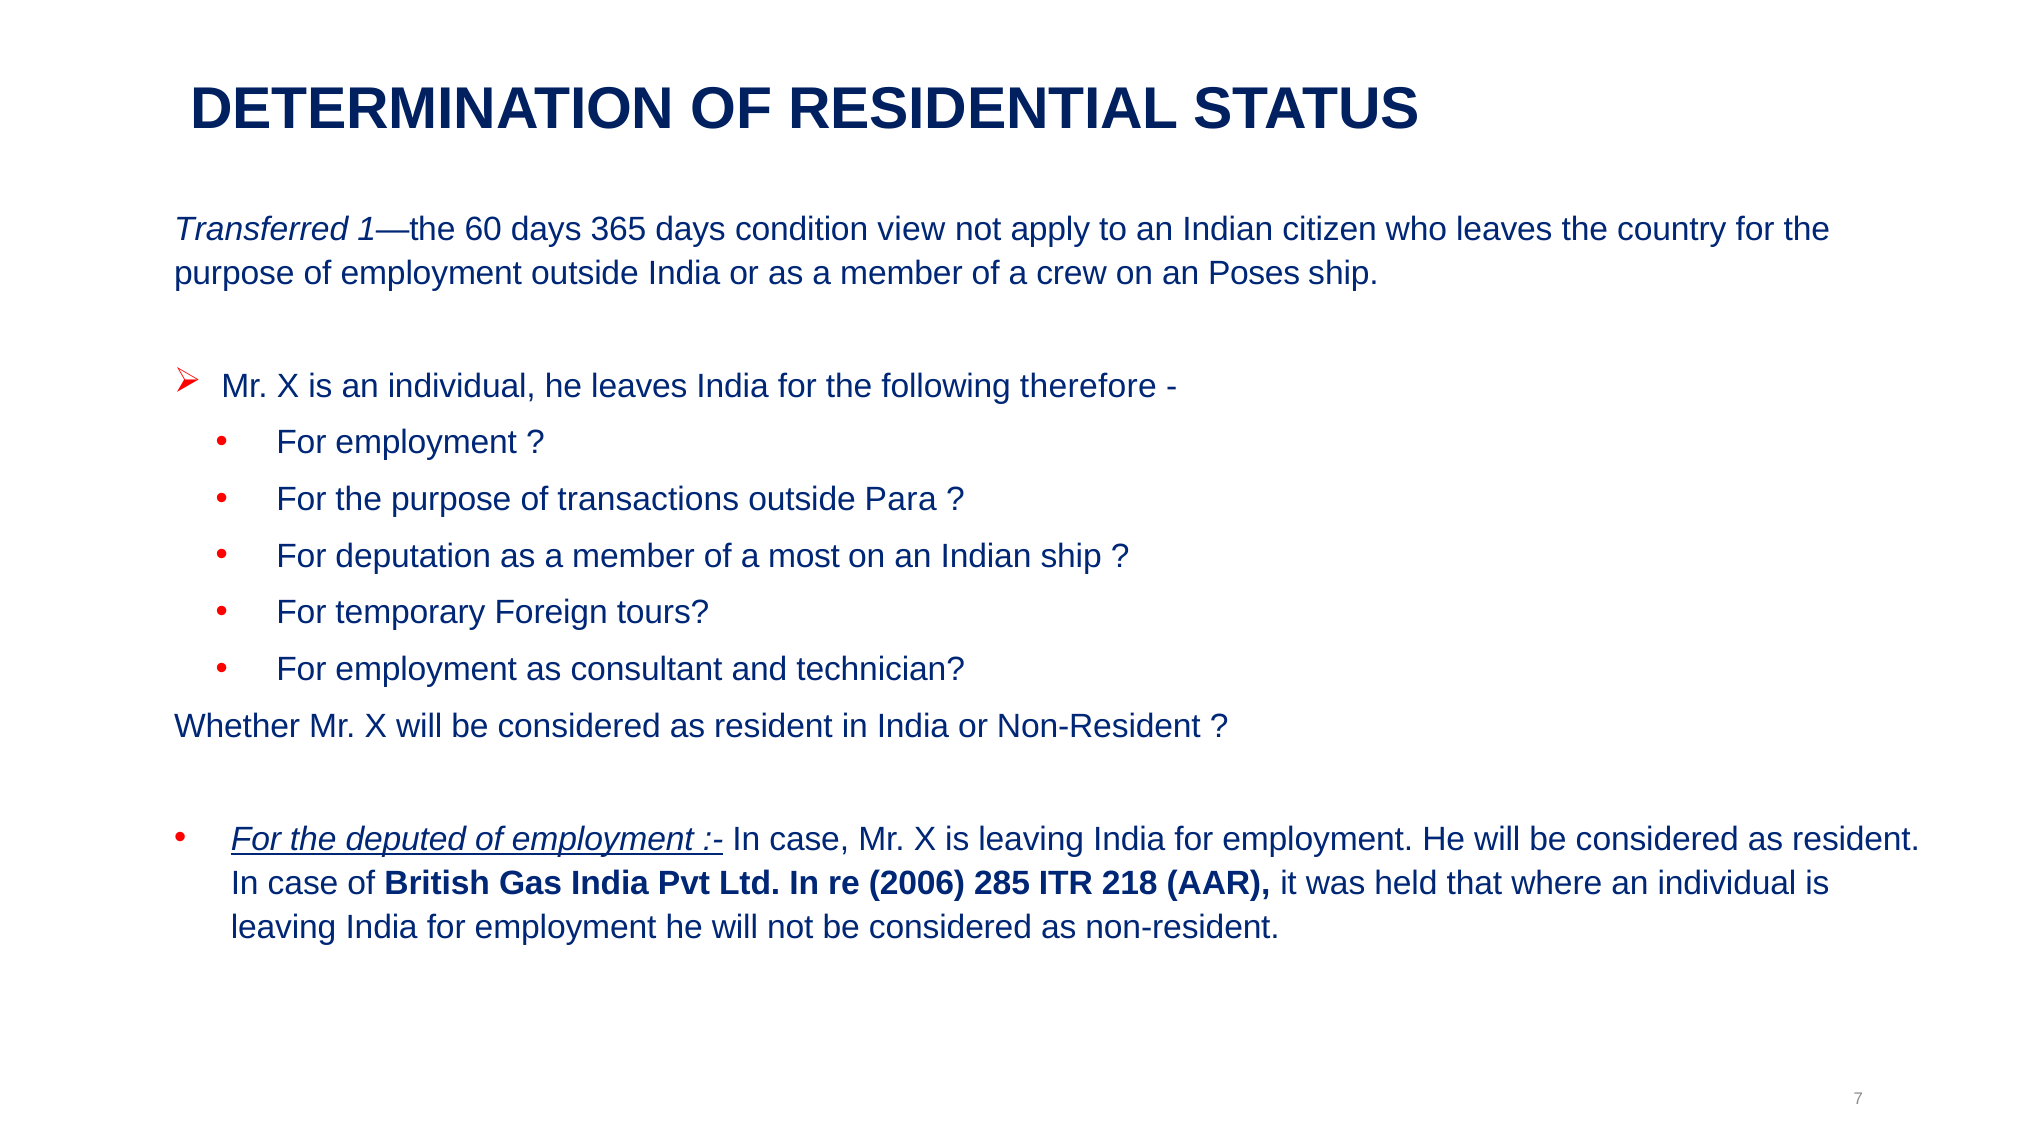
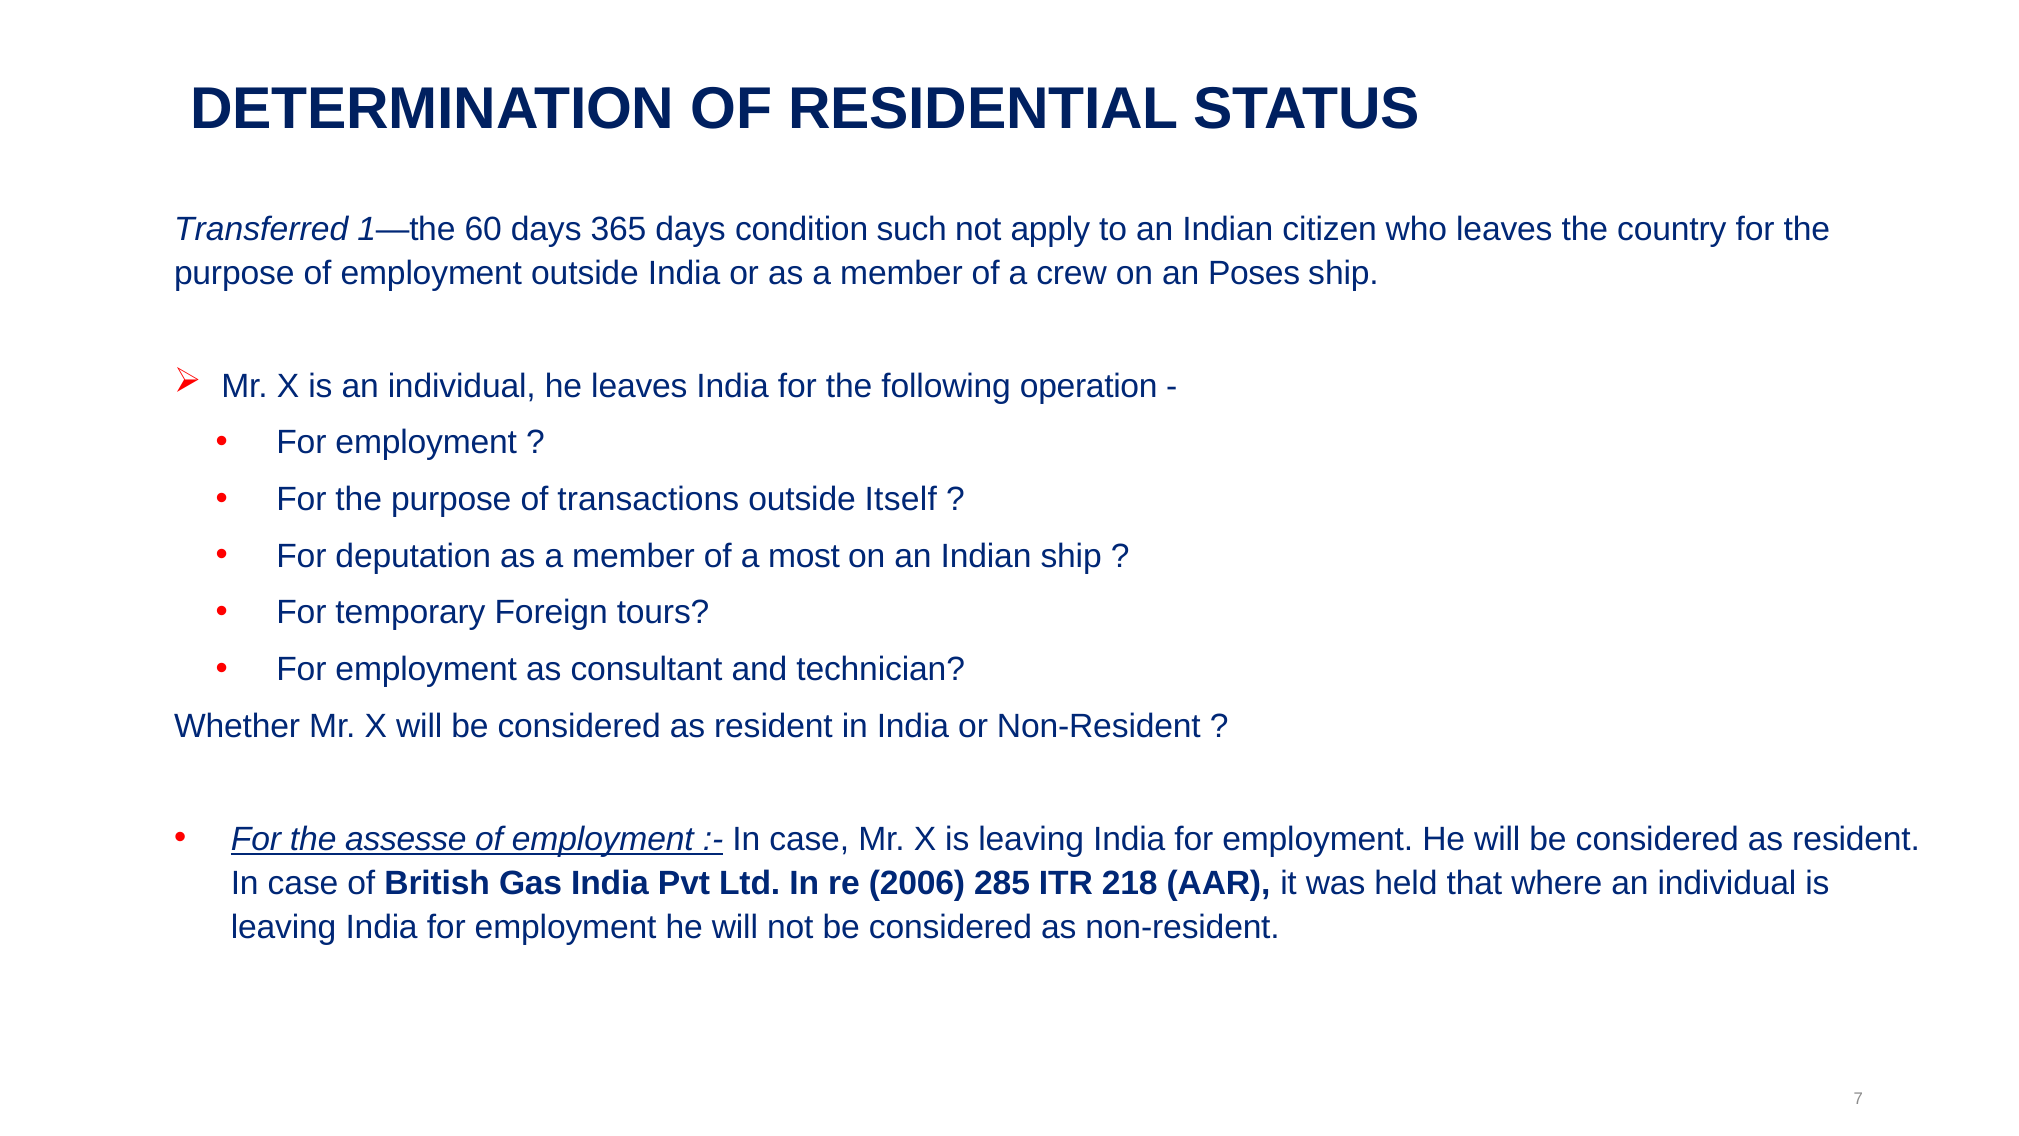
view: view -> such (912, 229)
therefore: therefore -> operation (1089, 386)
Para: Para -> Itself (901, 499)
deputed: deputed -> assesse (406, 839)
